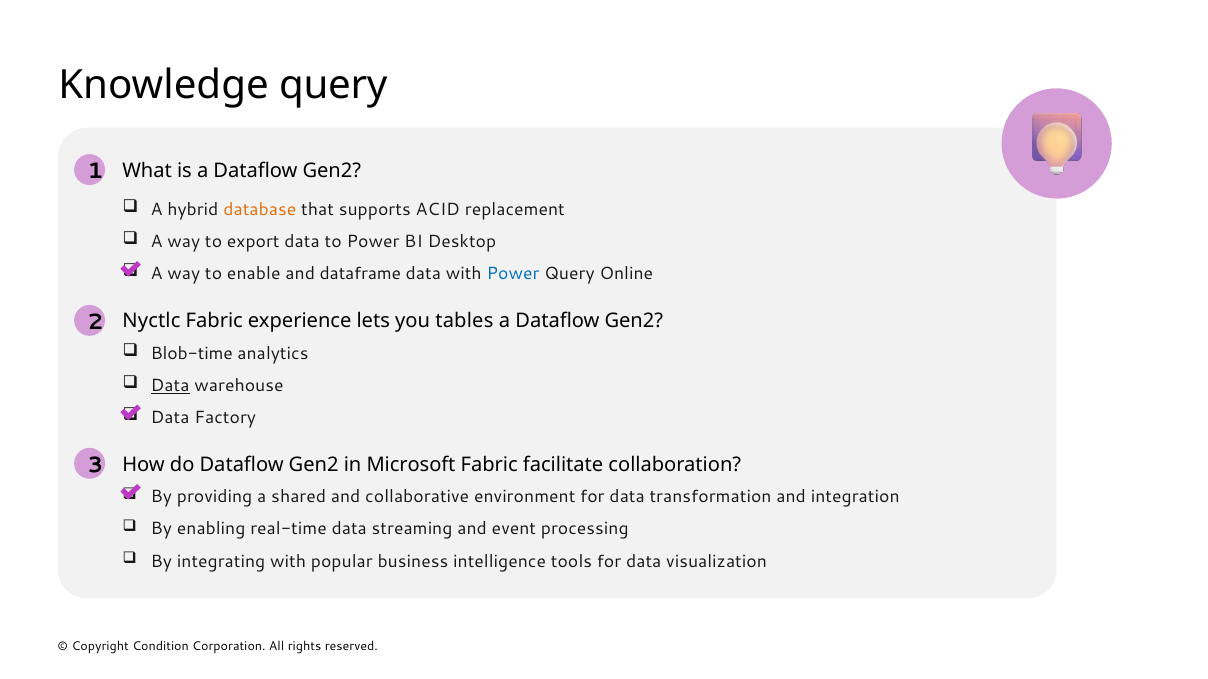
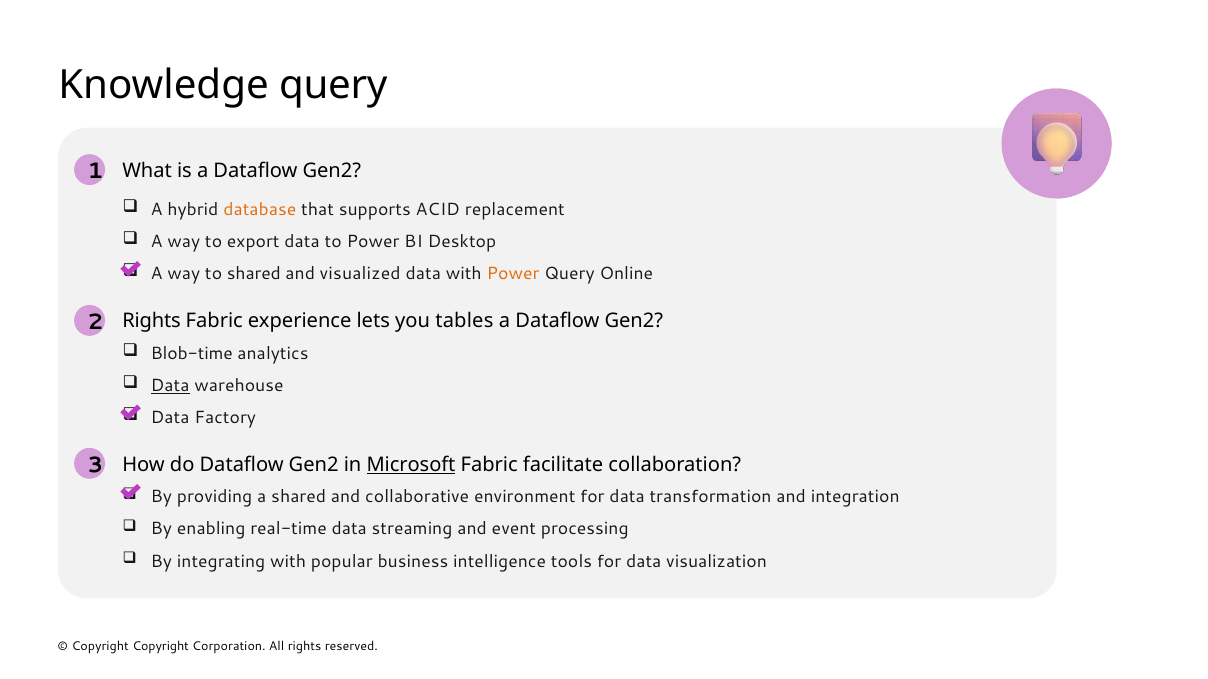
to enable: enable -> shared (254, 274)
dataframe: dataframe -> visualized (360, 274)
Power colour: blue -> orange (513, 274)
Nyctlc: Nyctlc -> Rights (152, 322)
Microsoft underline: none -> present (411, 465)
Condition: Condition -> Copyright (161, 647)
